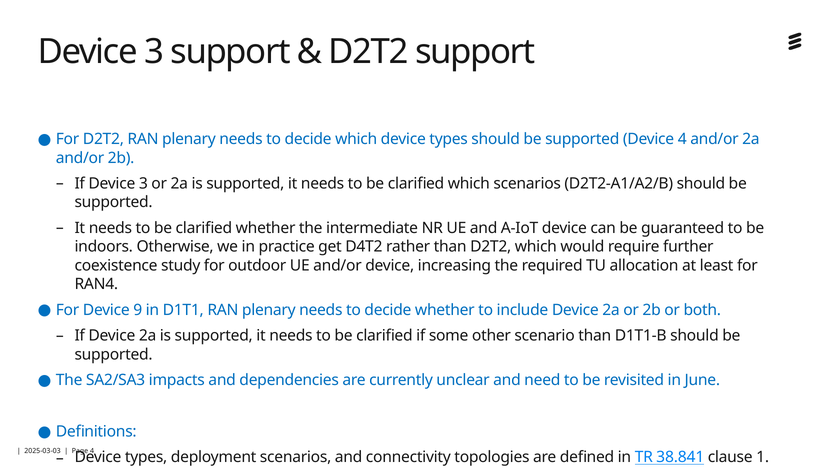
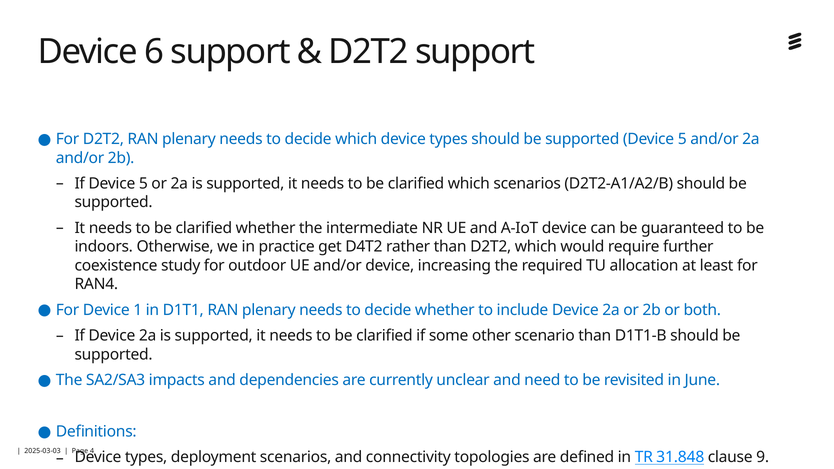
3: 3 -> 6 (154, 52)
supported Device 4: 4 -> 5 (682, 139)
If Device 3: 3 -> 5 (143, 184)
9: 9 -> 1 (138, 310)
38.841: 38.841 -> 31.848 (680, 457)
1: 1 -> 9 (763, 457)
